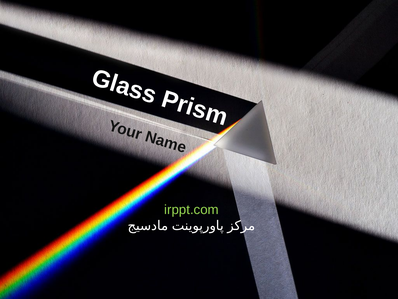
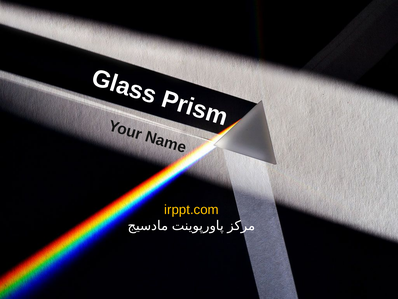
irppt.com colour: light green -> yellow (191, 209)
